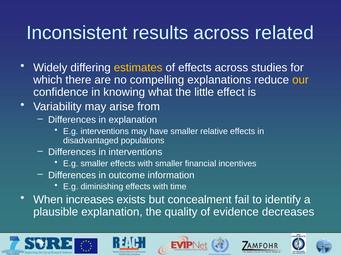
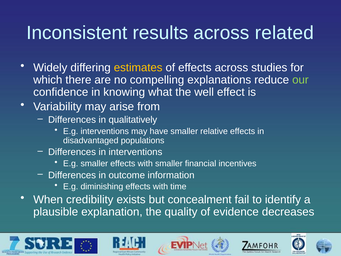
our colour: yellow -> light green (300, 80)
little: little -> well (204, 92)
in explanation: explanation -> qualitatively (133, 120)
increases: increases -> credibility (90, 199)
